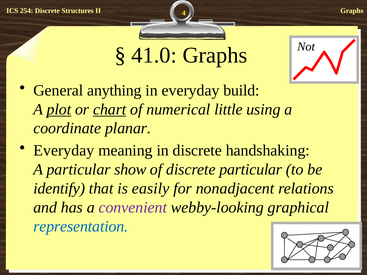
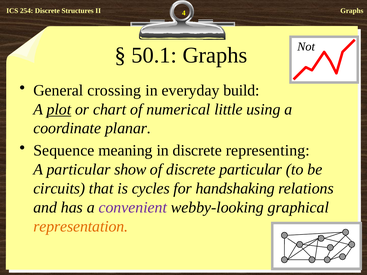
41.0: 41.0 -> 50.1 (154, 55)
anything: anything -> crossing (114, 90)
chart underline: present -> none (110, 109)
Everyday: Everyday -> Sequence (64, 151)
handshaking: handshaking -> representing (268, 151)
identify: identify -> circuits (59, 189)
easily: easily -> cycles (151, 189)
nonadjacent: nonadjacent -> handshaking (235, 189)
representation colour: blue -> orange (81, 227)
